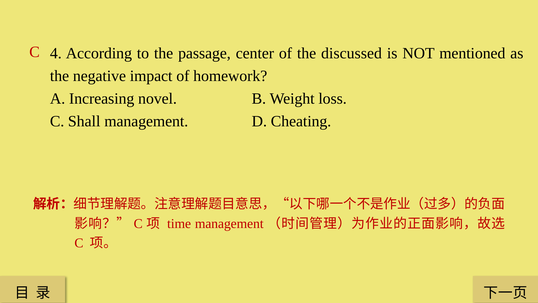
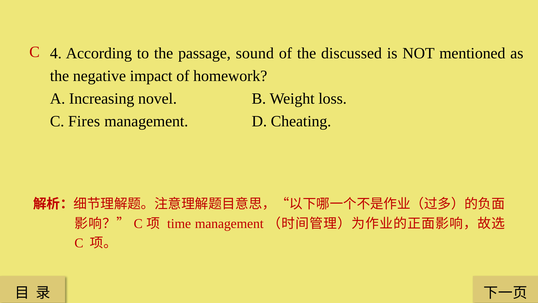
center: center -> sound (255, 53)
Shall: Shall -> Fires (84, 121)
